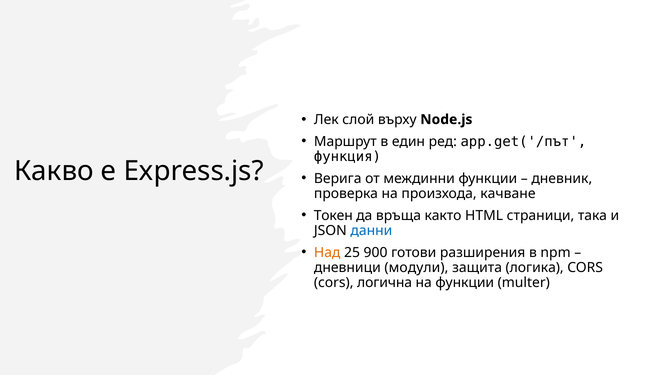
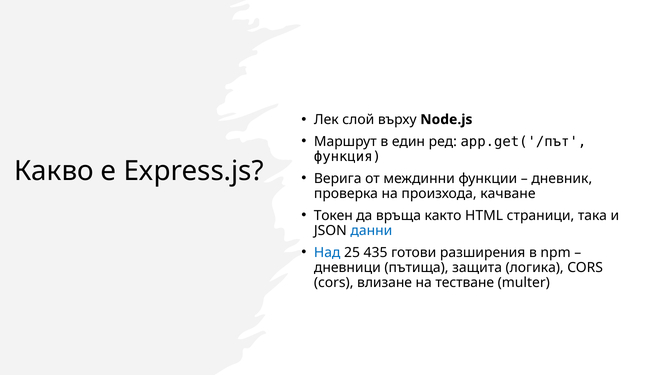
Над colour: orange -> blue (327, 253)
900: 900 -> 435 (376, 253)
модули: модули -> пътища (416, 268)
логична: логична -> влизане (385, 283)
на функции: функции -> тестване (465, 283)
